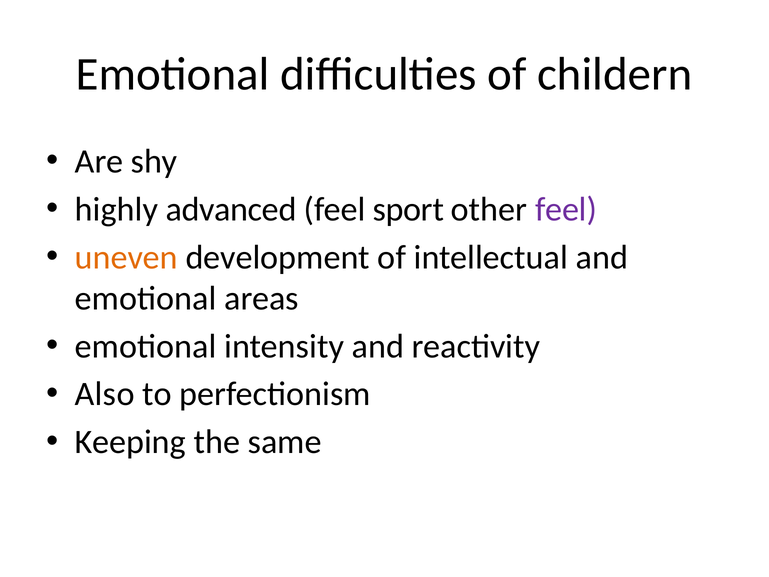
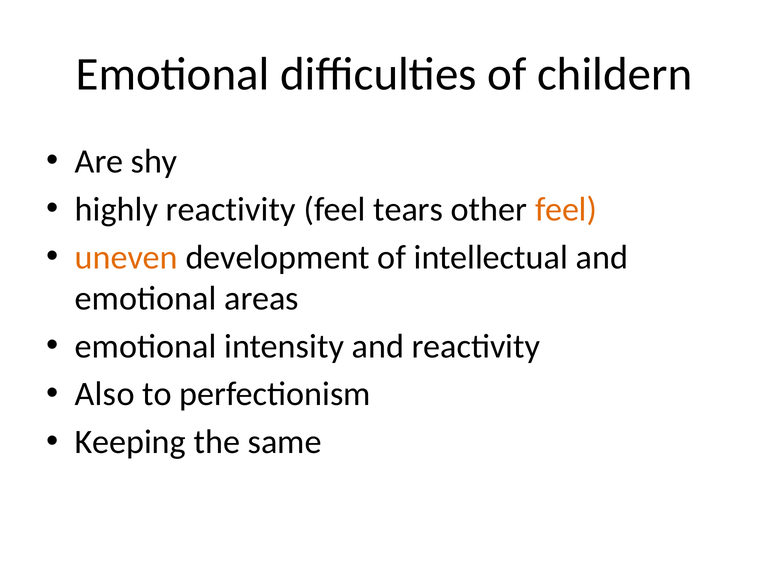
highly advanced: advanced -> reactivity (231, 209)
sport: sport -> tears (408, 209)
feel colour: purple -> orange (566, 209)
